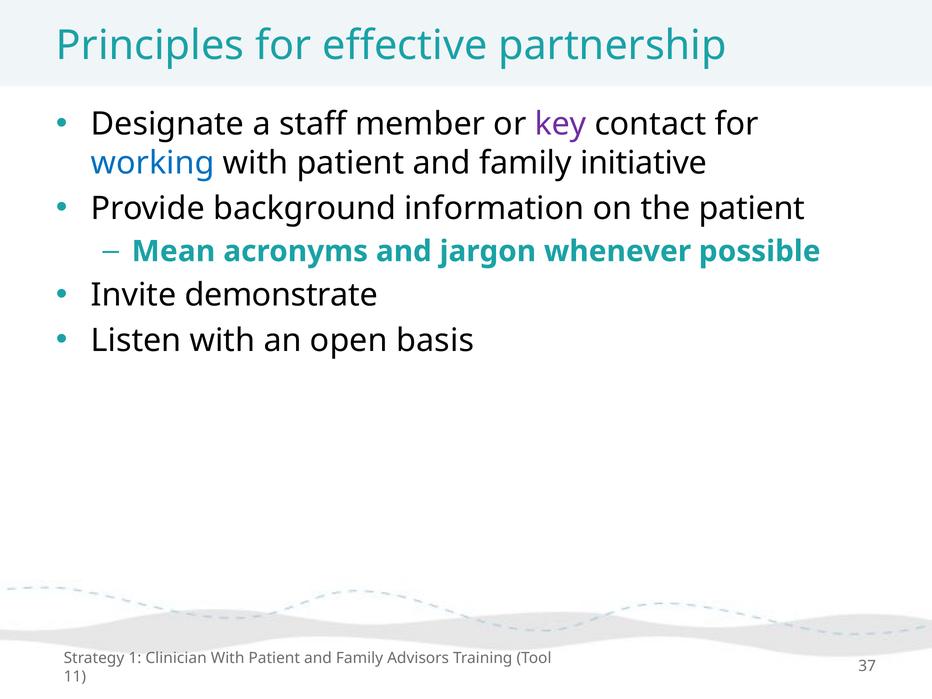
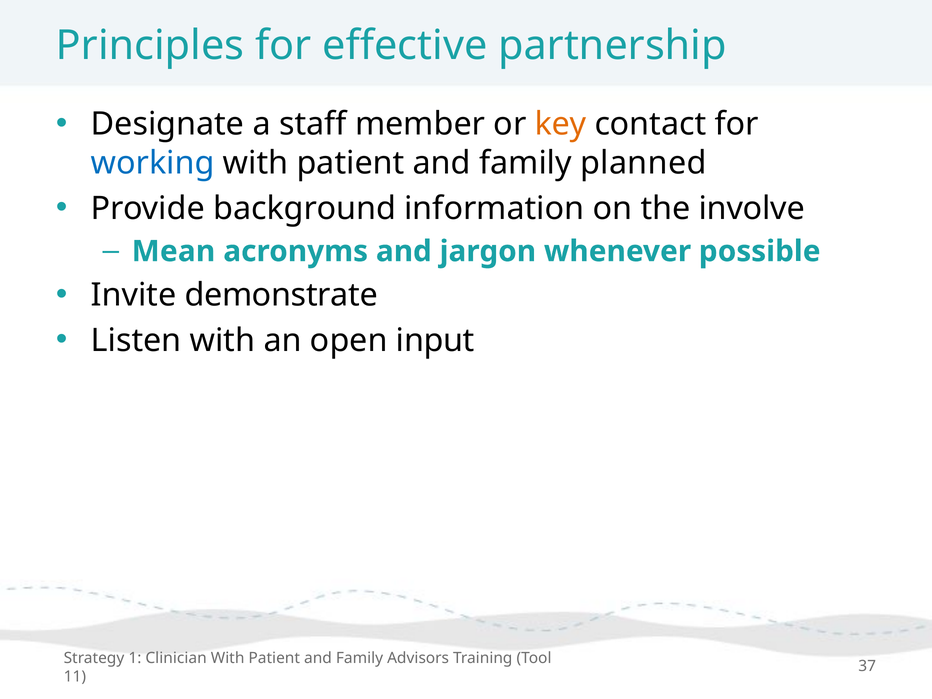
key colour: purple -> orange (561, 124)
initiative: initiative -> planned (643, 163)
the patient: patient -> involve (752, 208)
basis: basis -> input (435, 341)
